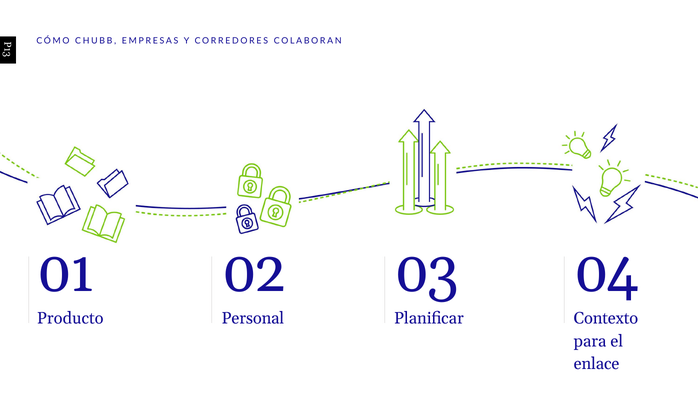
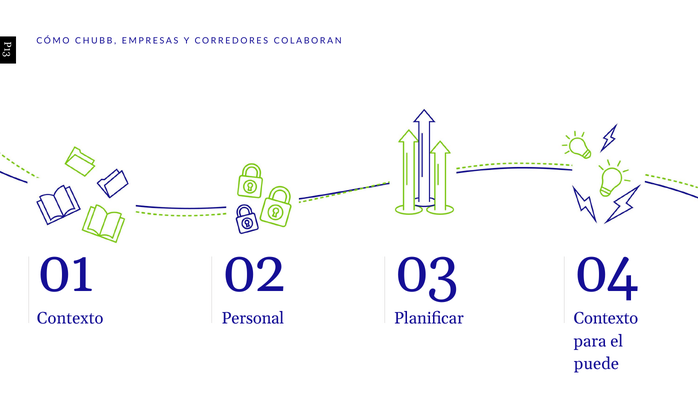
Producto: Producto -> Contexto (70, 318)
enlace: enlace -> puede (596, 363)
